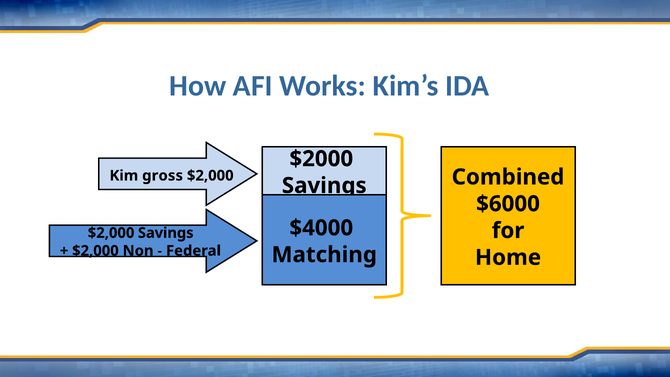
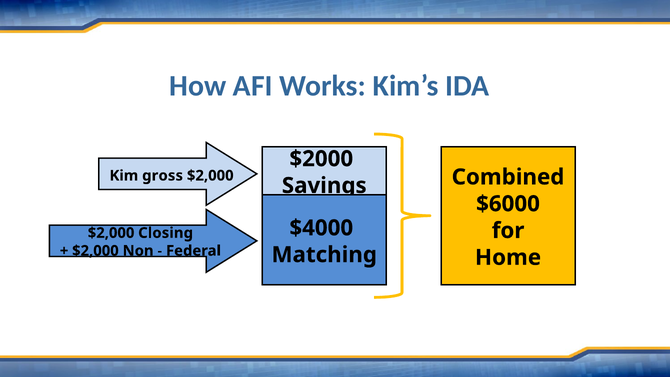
$2,000 Savings: Savings -> Closing (166, 233)
